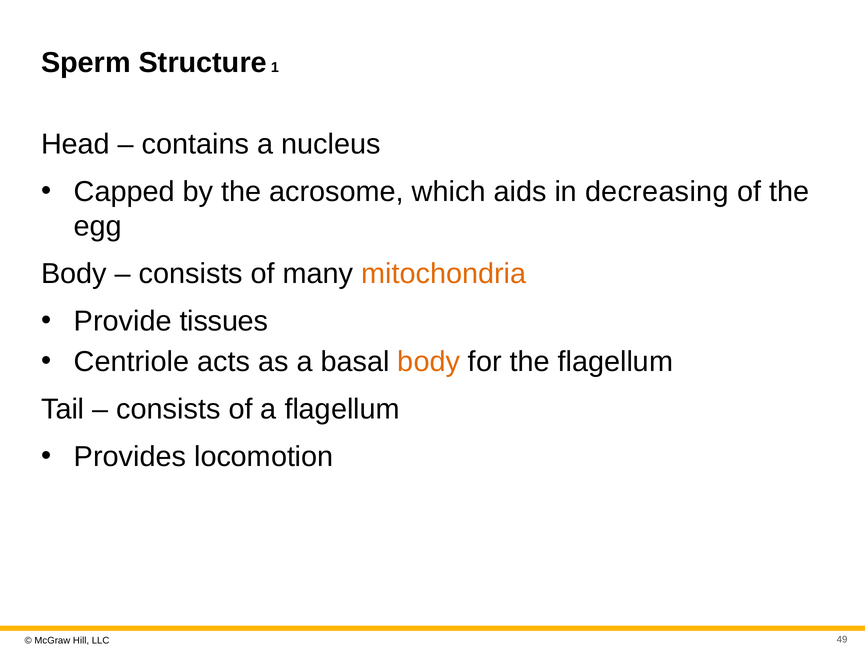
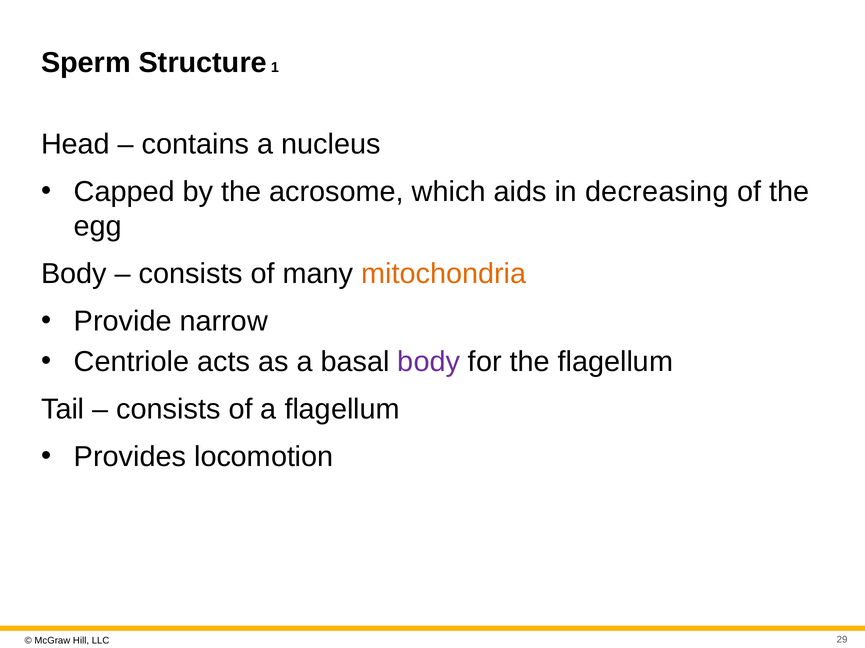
tissues: tissues -> narrow (224, 322)
body colour: orange -> purple (429, 362)
49: 49 -> 29 (842, 641)
